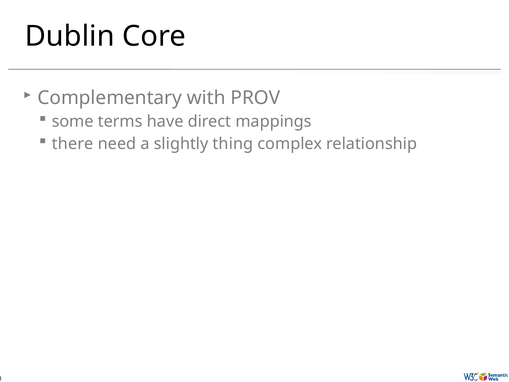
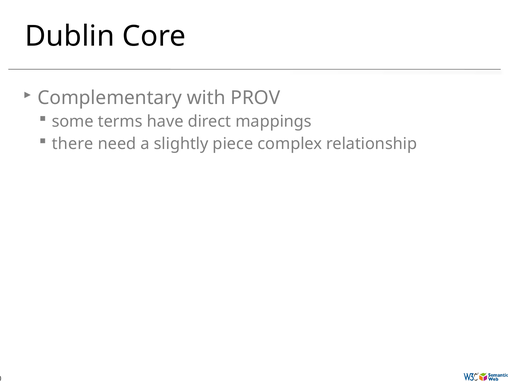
thing: thing -> piece (233, 144)
